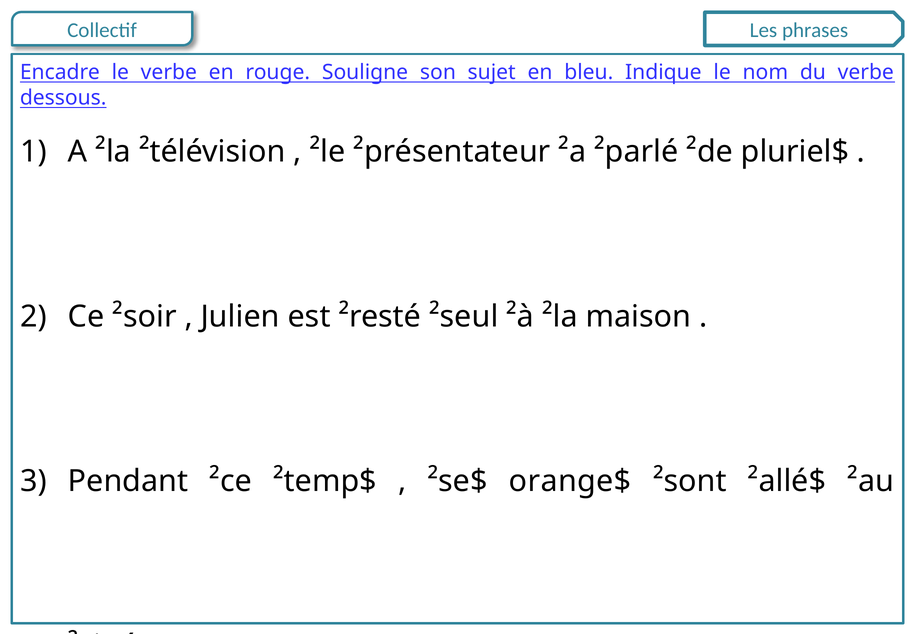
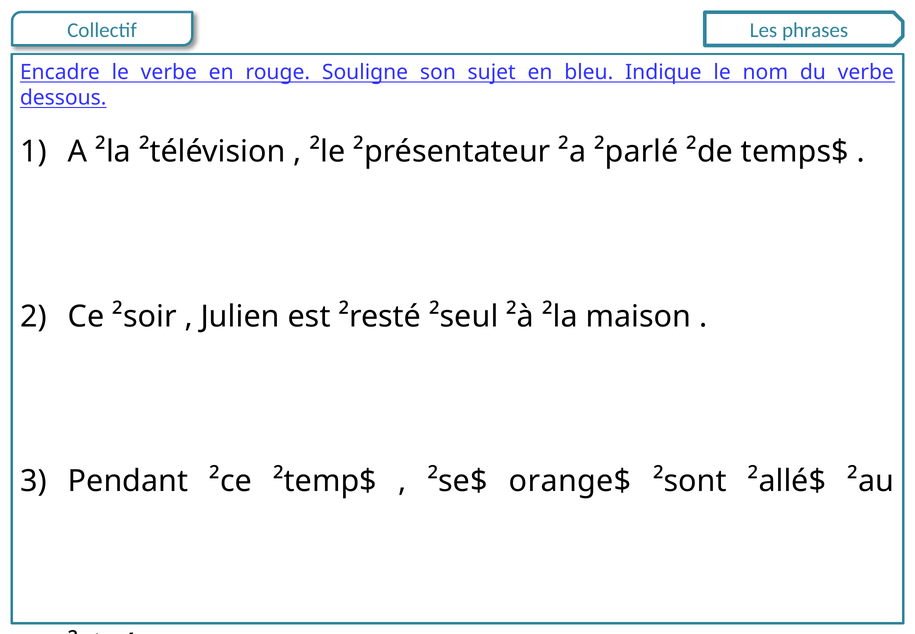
pluriel$: pluriel$ -> temps$ (795, 152)
